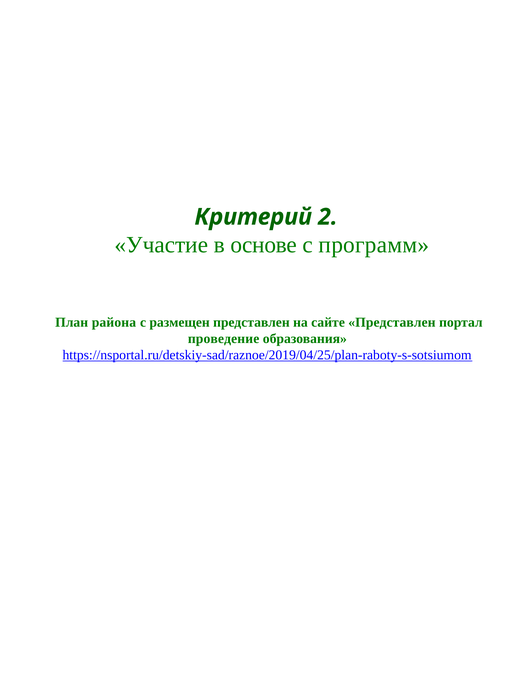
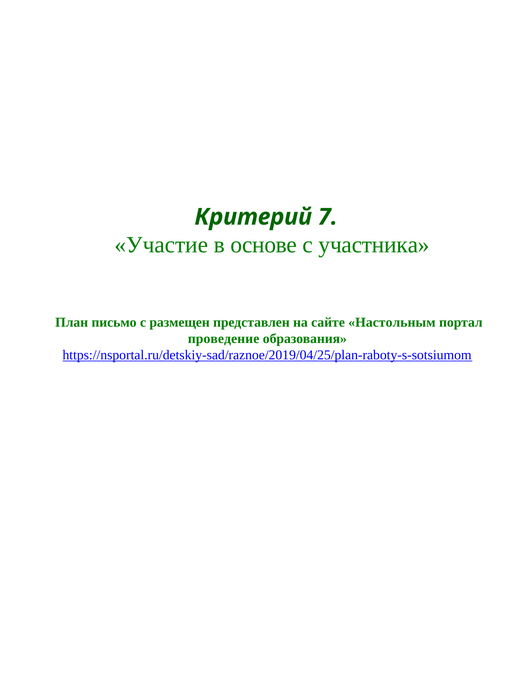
2: 2 -> 7 (328, 217)
программ: программ -> участника (374, 245)
района: района -> письмо (114, 322)
сайте Представлен: Представлен -> Настольным (392, 322)
